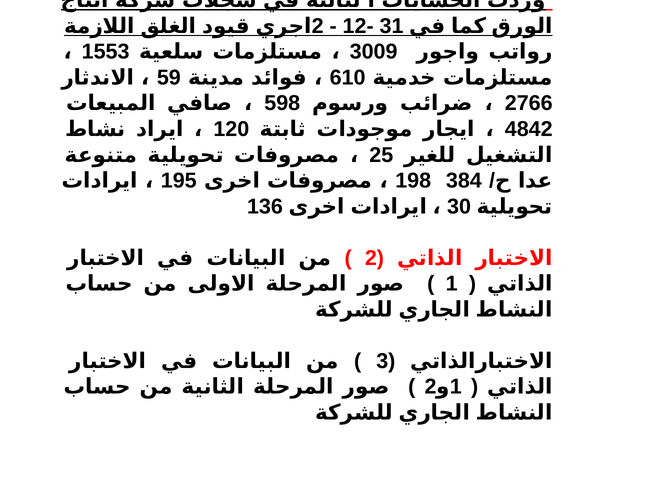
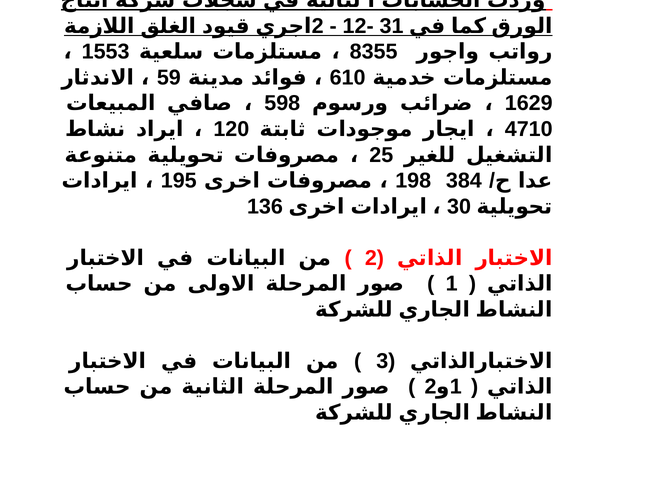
3009: 3009 -> 8355 (374, 52)
2766: 2766 -> 1629 (529, 104)
4842: 4842 -> 4710 (529, 129)
